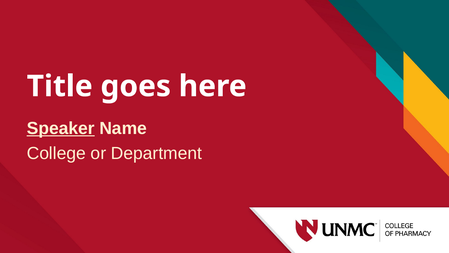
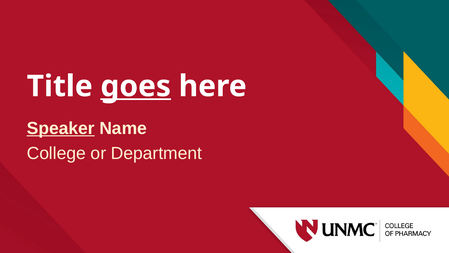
goes underline: none -> present (136, 86)
